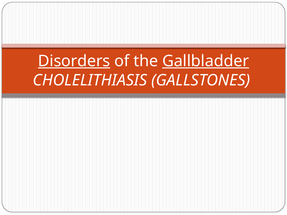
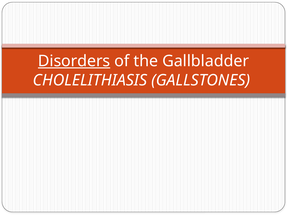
Gallbladder underline: present -> none (206, 61)
